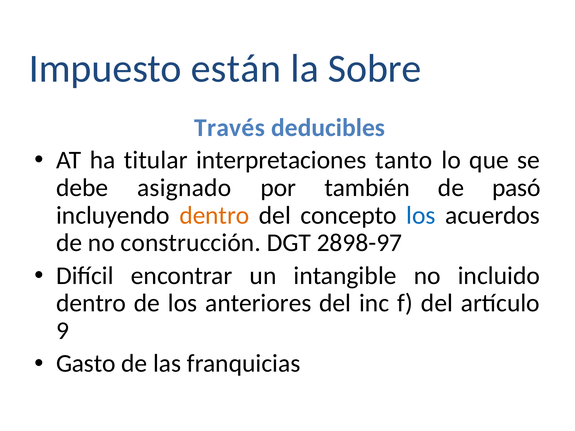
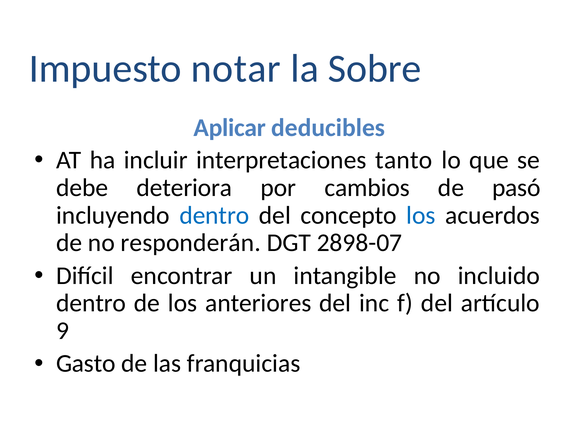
están: están -> notar (236, 69)
Través: Través -> Aplicar (230, 128)
titular: titular -> incluir (156, 160)
asignado: asignado -> deteriora (184, 188)
también: también -> cambios (367, 188)
dentro colour: orange -> blue (214, 215)
construcción: construcción -> responderán (191, 243)
2898-97: 2898-97 -> 2898-07 (359, 243)
